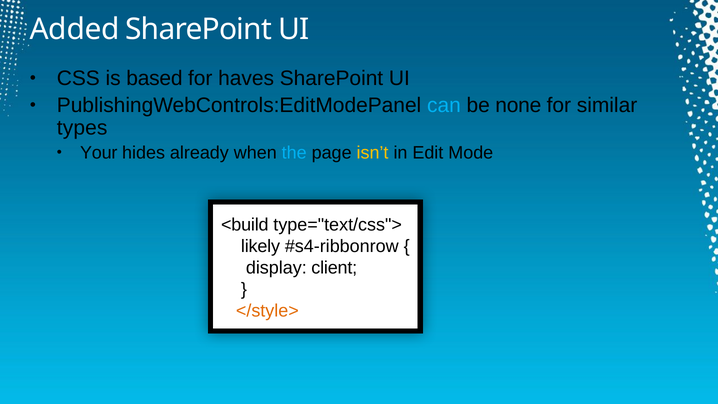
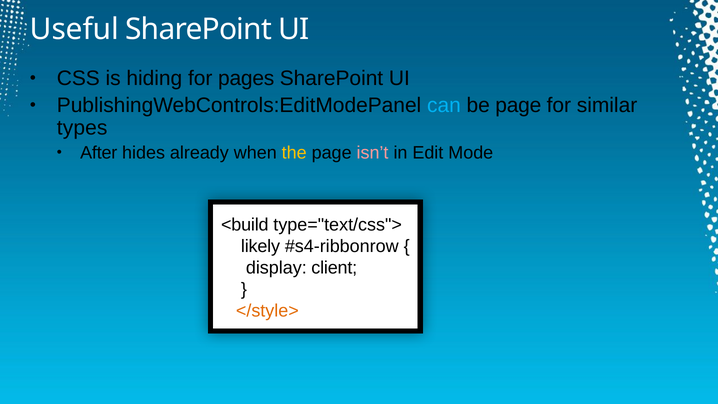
Added: Added -> Useful (75, 30)
based: based -> hiding (154, 79)
haves: haves -> pages (246, 79)
be none: none -> page (518, 105)
Your: Your -> After (99, 153)
the colour: light blue -> yellow (294, 153)
isn’t colour: yellow -> pink (372, 153)
